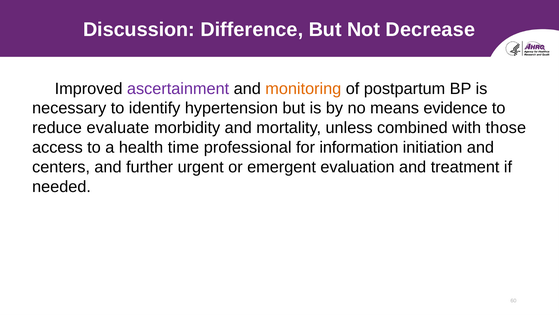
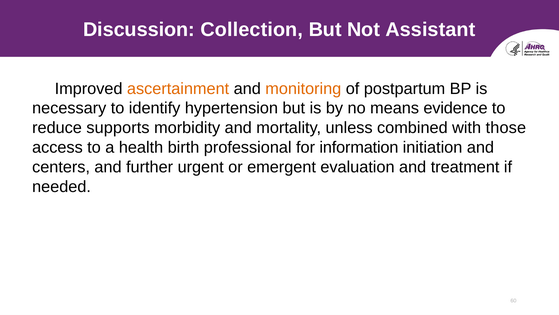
Difference: Difference -> Collection (252, 30)
Decrease: Decrease -> Assistant (430, 30)
ascertainment colour: purple -> orange (178, 89)
evaluate: evaluate -> supports (118, 128)
time: time -> birth (184, 147)
